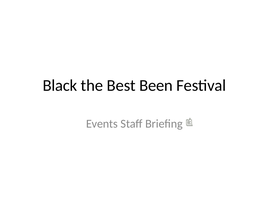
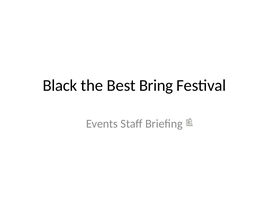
Been: Been -> Bring (156, 85)
